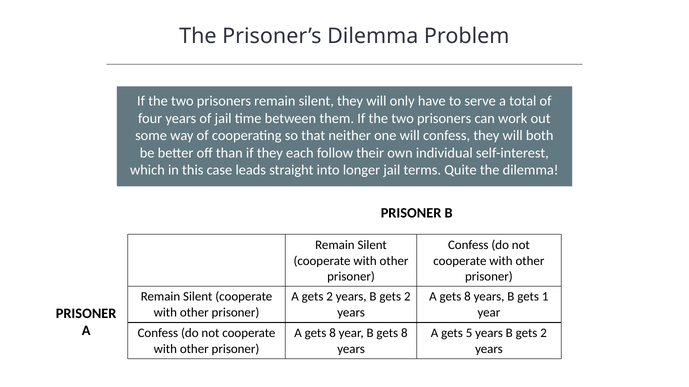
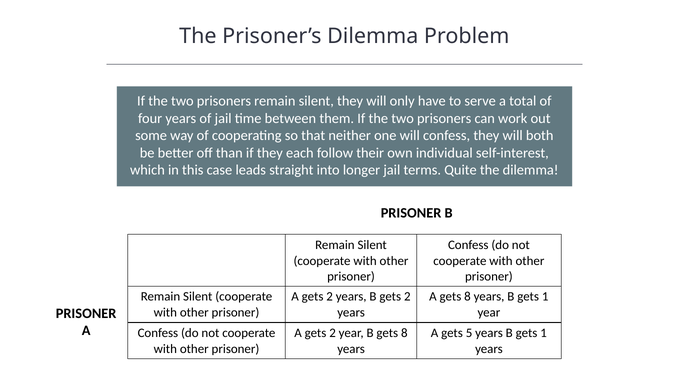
8: 8 -> 2 (333, 334)
2: 2 -> 1 (544, 334)
